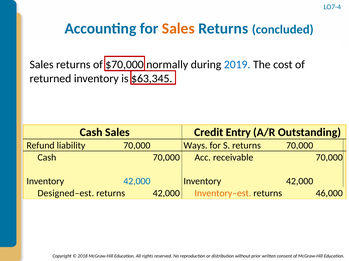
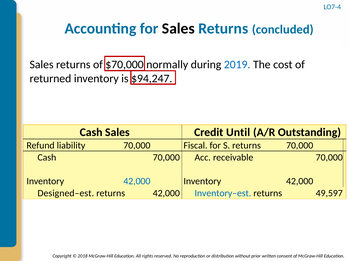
Sales colour: orange -> black (178, 29)
$63,345: $63,345 -> $94,247 (152, 79)
Entry: Entry -> Until (238, 133)
Ways: Ways -> Fiscal (196, 146)
Inventory–est colour: orange -> blue (223, 194)
46,000: 46,000 -> 49,597 (329, 194)
